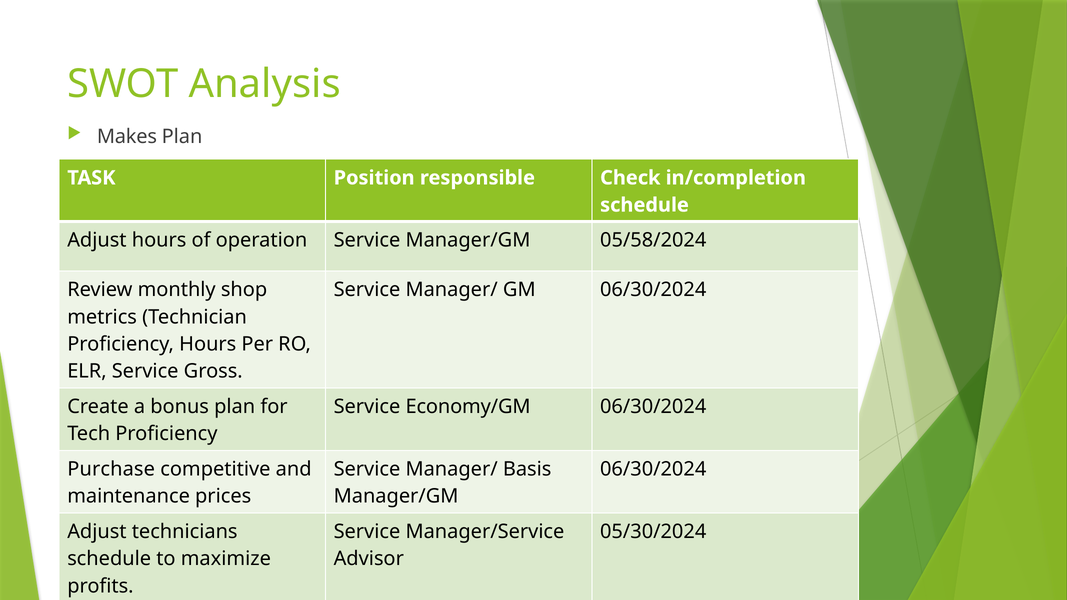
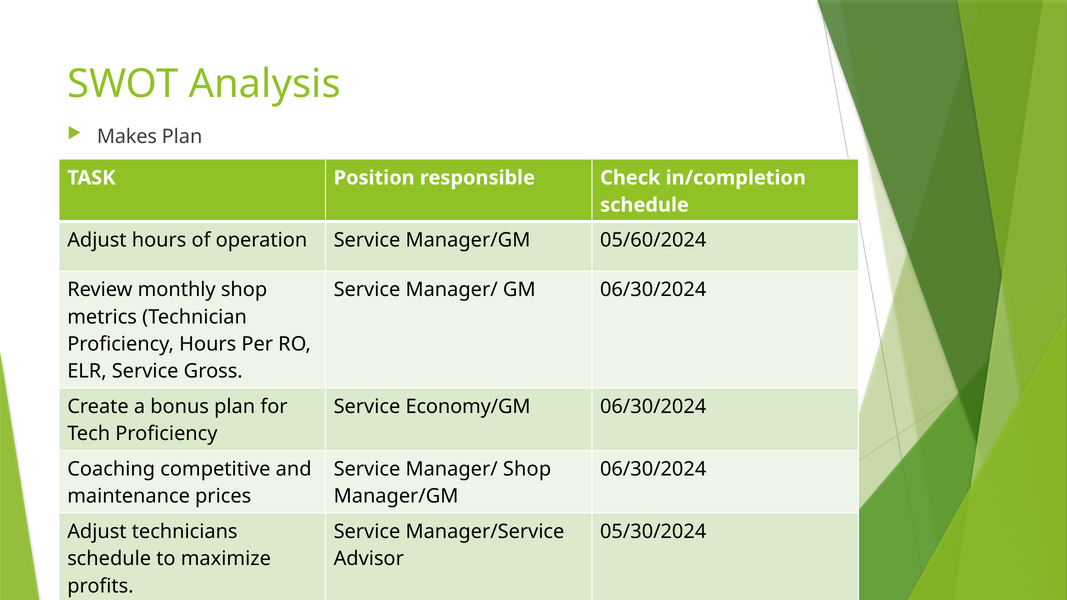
05/58/2024: 05/58/2024 -> 05/60/2024 (653, 240)
Purchase: Purchase -> Coaching (111, 469)
Manager/ Basis: Basis -> Shop (527, 469)
